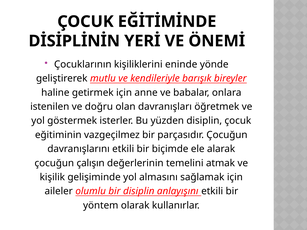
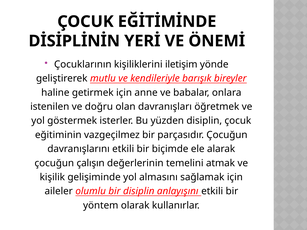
eninde: eninde -> iletişim (181, 64)
